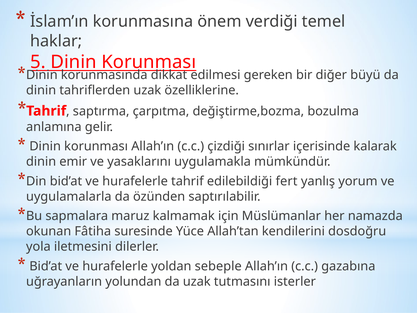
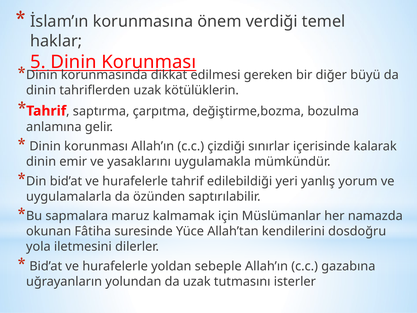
özelliklerine: özelliklerine -> kötülüklerin (202, 90)
fert: fert -> yeri (287, 181)
